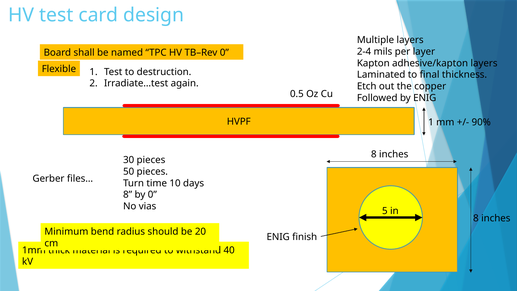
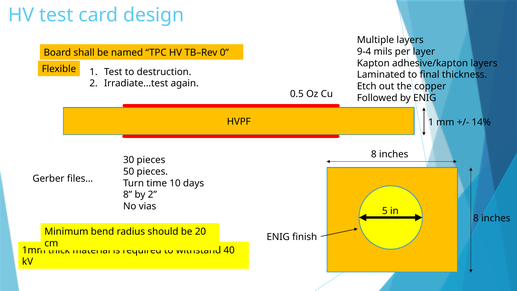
2-4: 2-4 -> 9-4 (364, 51)
90%: 90% -> 14% (481, 122)
by 0: 0 -> 2 (152, 195)
